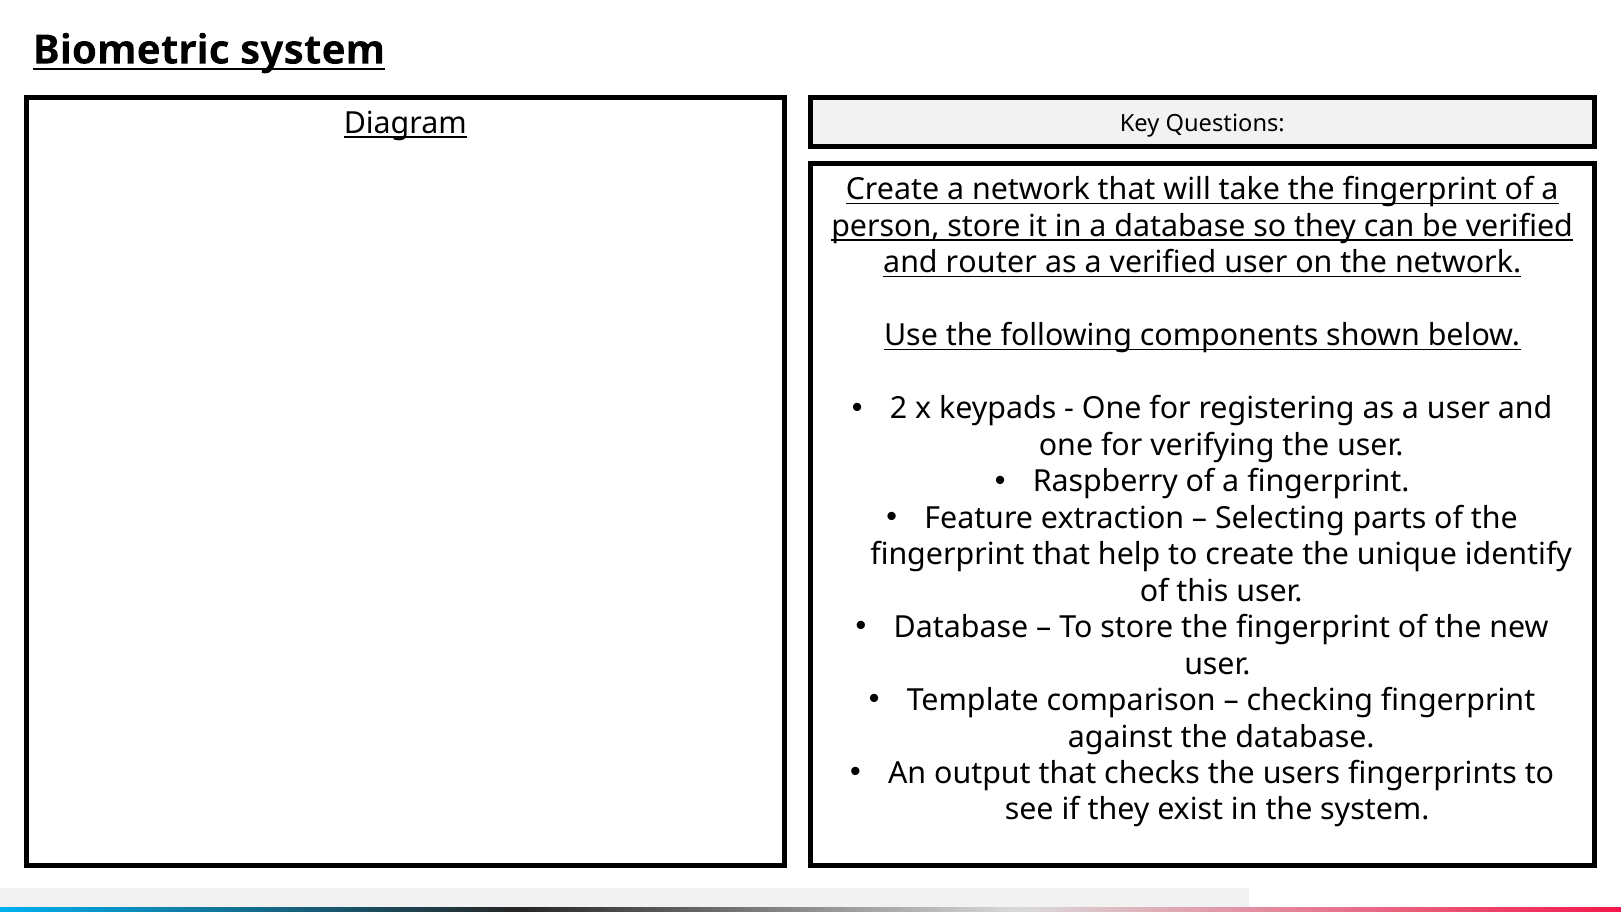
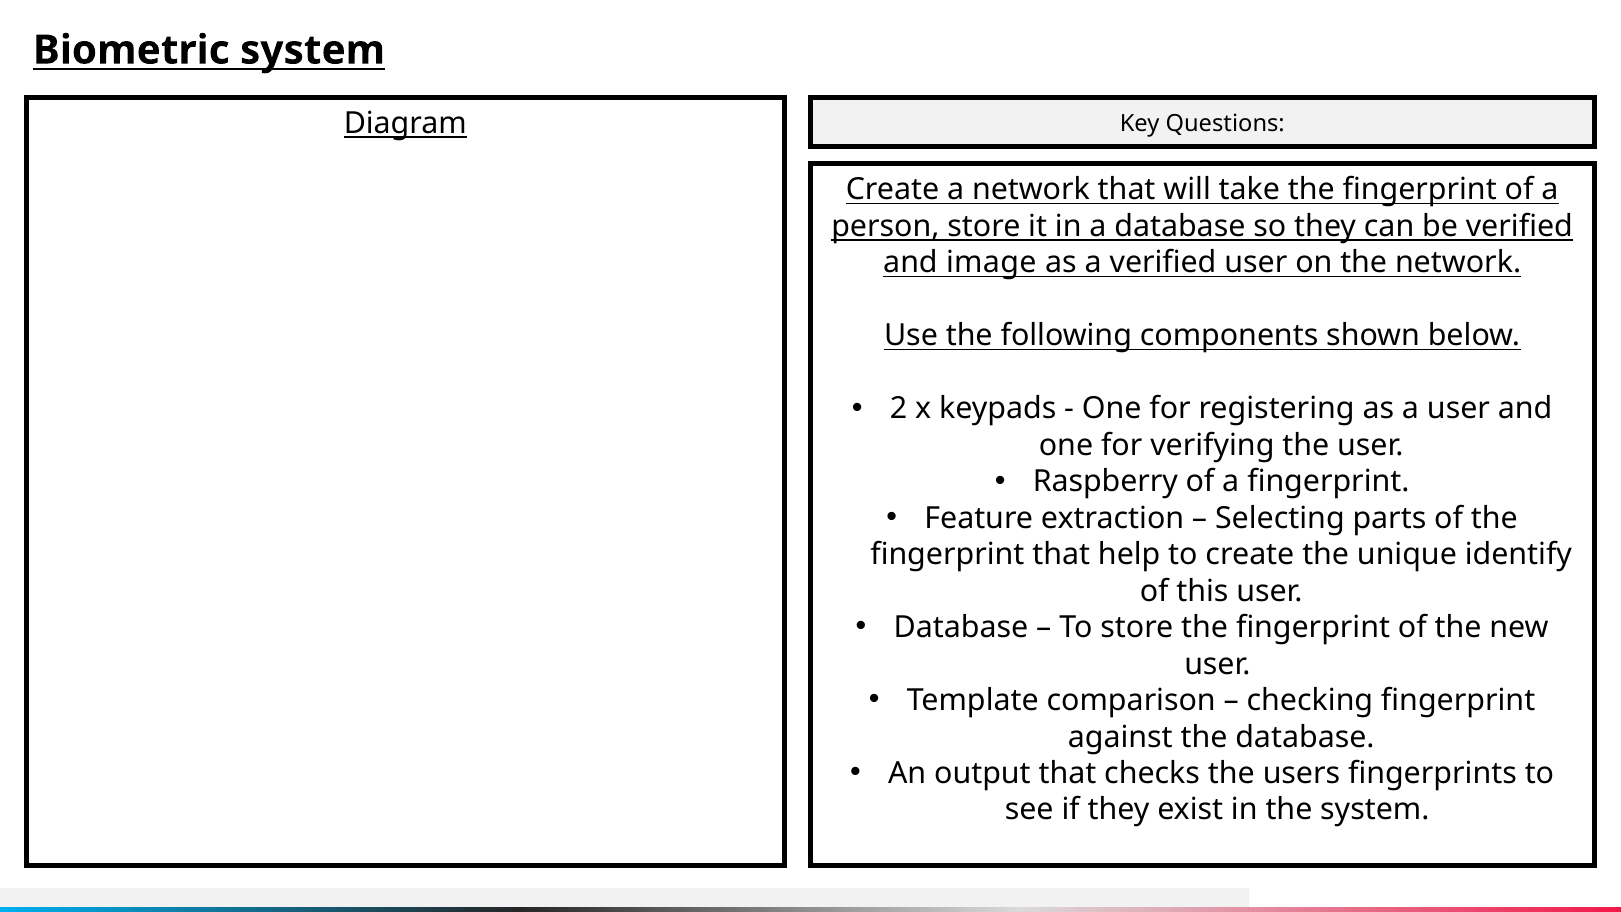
router: router -> image (991, 263)
